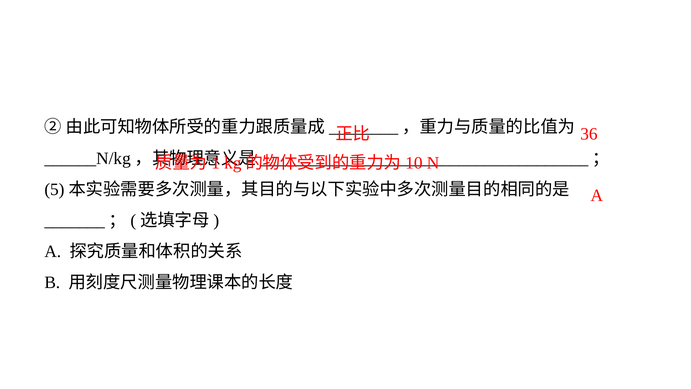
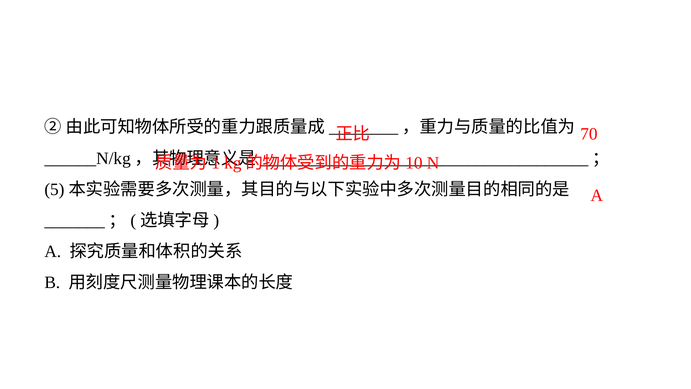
36: 36 -> 70 (589, 134)
